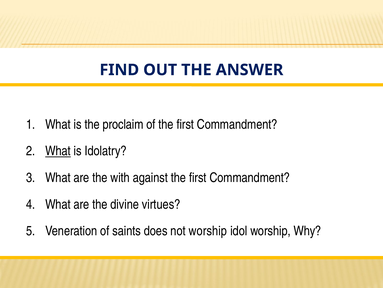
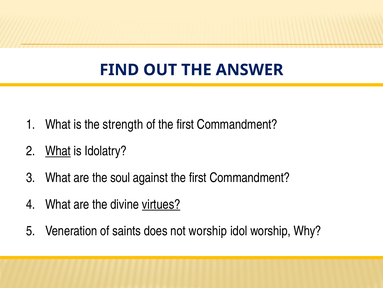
proclaim: proclaim -> strength (123, 124)
with: with -> soul (120, 177)
virtues underline: none -> present (161, 204)
